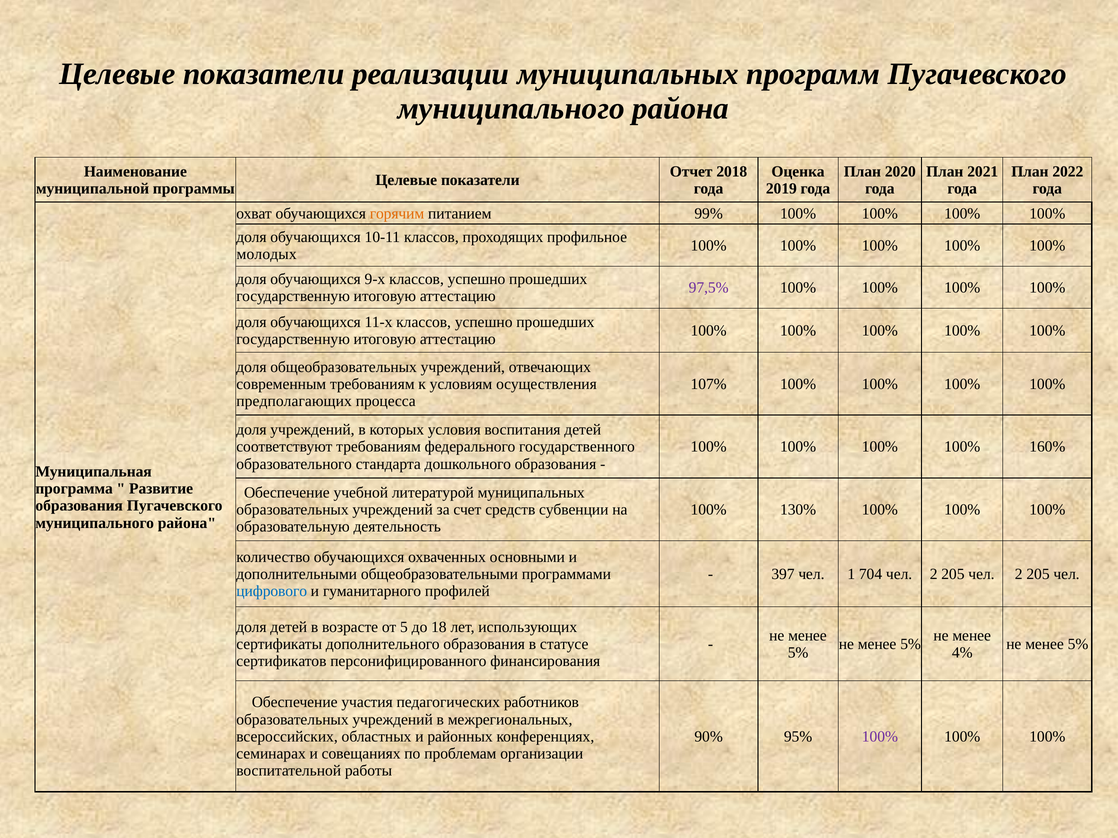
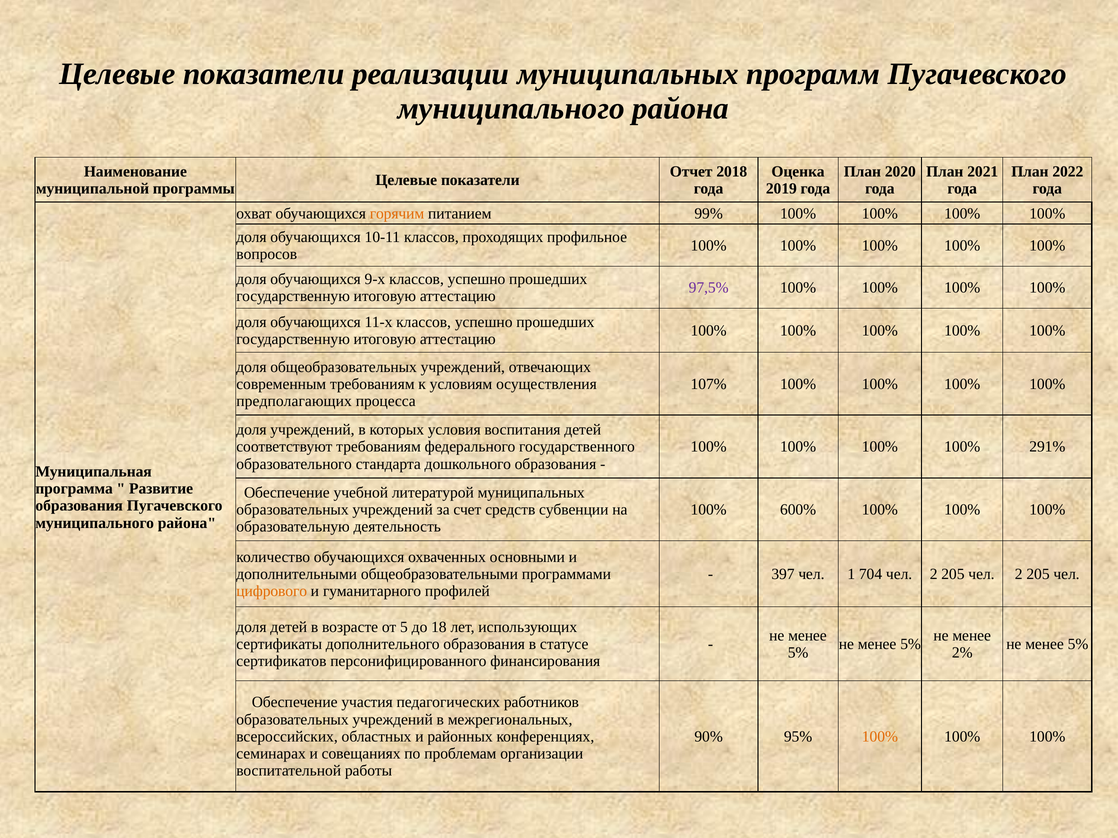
молодых: молодых -> вопросов (267, 254)
160%: 160% -> 291% (1047, 447)
130%: 130% -> 600% (798, 510)
цифрового colour: blue -> orange (272, 592)
4%: 4% -> 2% (962, 653)
100% colour: purple -> orange (880, 737)
